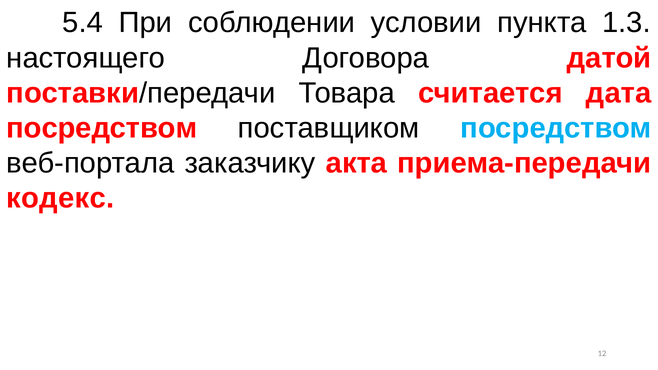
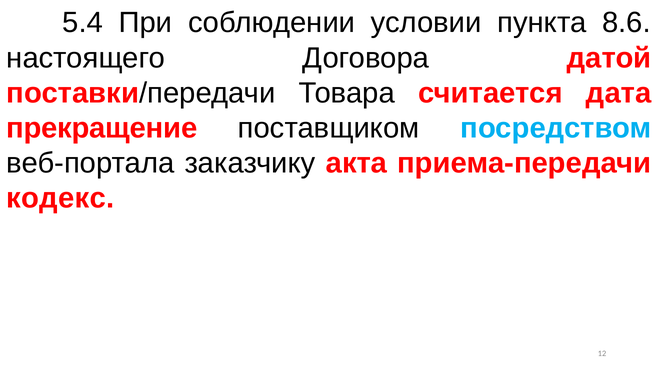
1.3: 1.3 -> 8.6 (626, 23)
посредством: посредством -> прекращение (102, 128)
